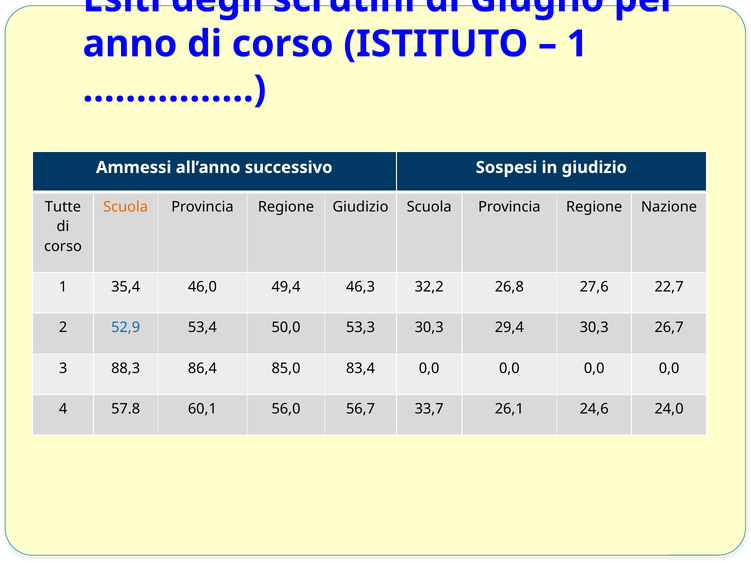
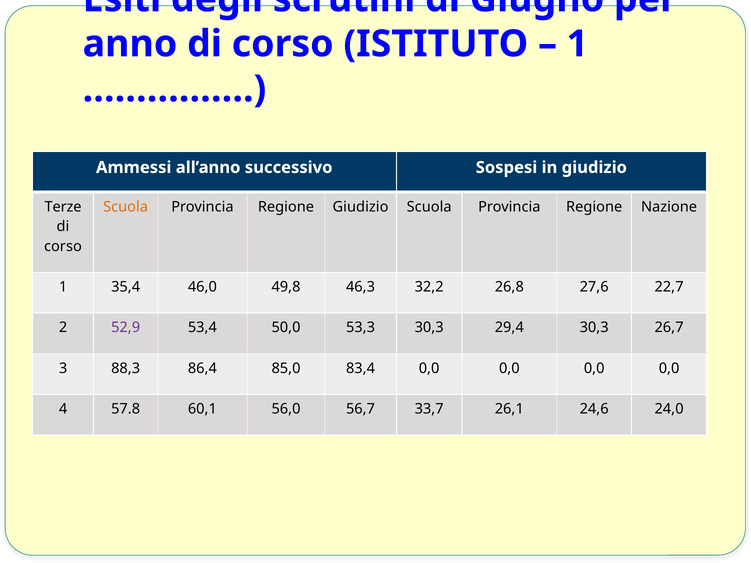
Tutte: Tutte -> Terze (63, 207)
49,4: 49,4 -> 49,8 (286, 287)
52,9 colour: blue -> purple (126, 328)
